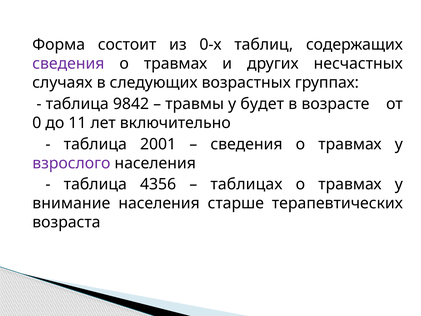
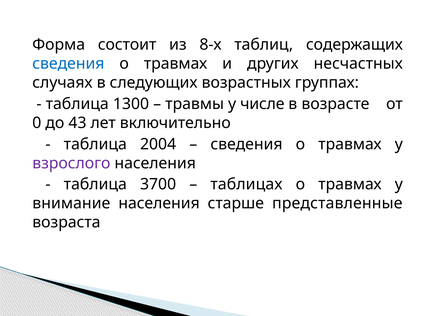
0-х: 0-х -> 8-х (211, 45)
сведения colour: purple -> blue (68, 64)
9842: 9842 -> 1300 (131, 104)
будет: будет -> числе (262, 104)
11: 11 -> 43 (77, 123)
2001: 2001 -> 2004 (158, 144)
4356: 4356 -> 3700 (158, 184)
терапевтических: терапевтических -> представленные (337, 203)
